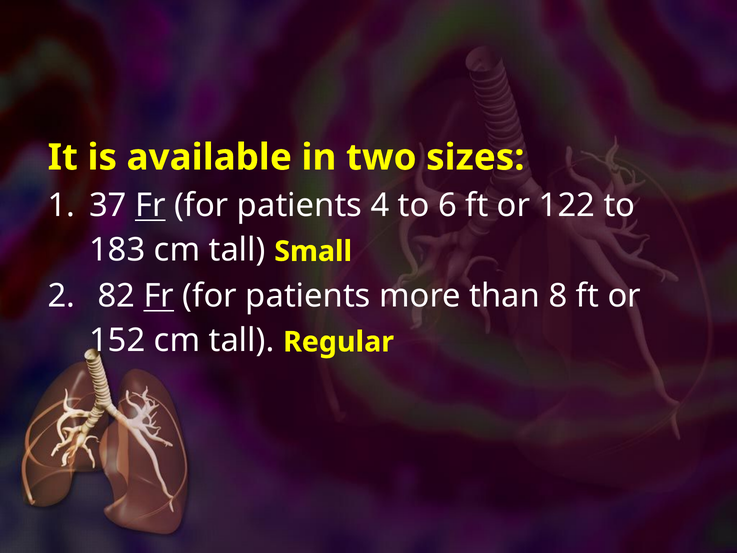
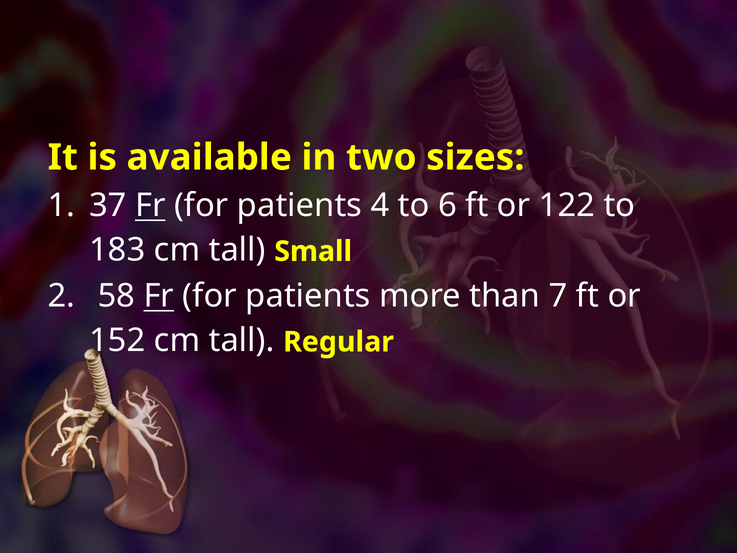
82: 82 -> 58 (116, 296)
8: 8 -> 7 (558, 296)
